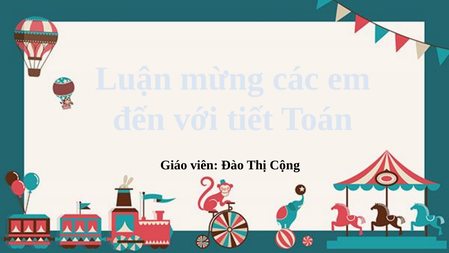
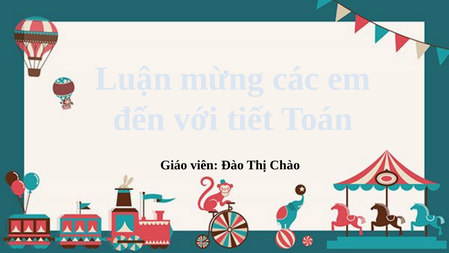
Cộng: Cộng -> Chào (285, 165)
